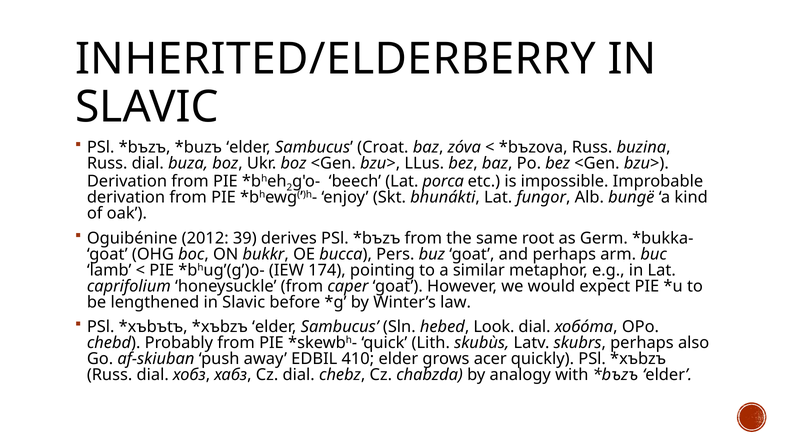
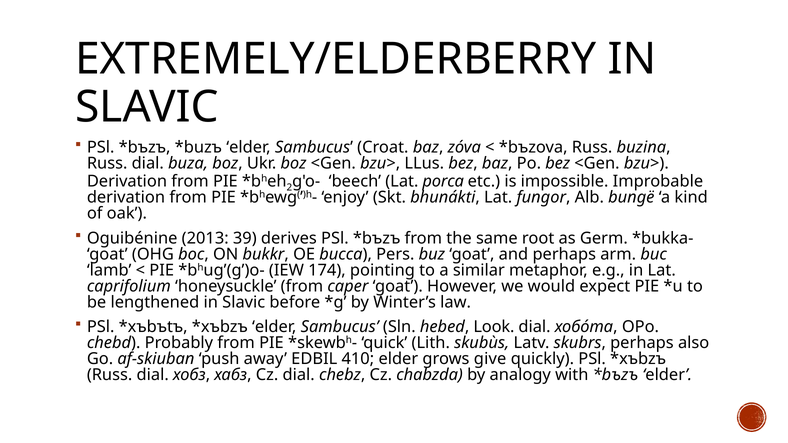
INHERITED/ELDERBERRY: INHERITED/ELDERBERRY -> EXTREMELY/ELDERBERRY (336, 59)
2012: 2012 -> 2013 (205, 238)
acer: acer -> give (490, 359)
